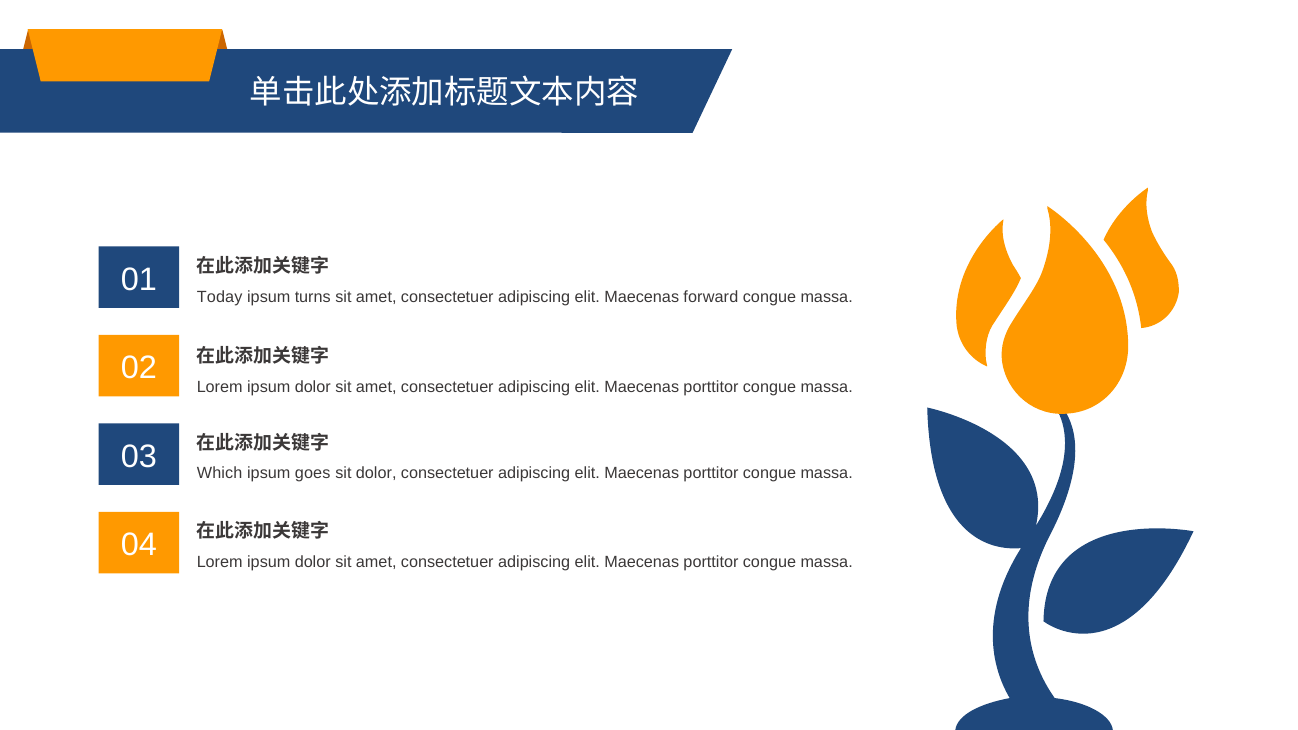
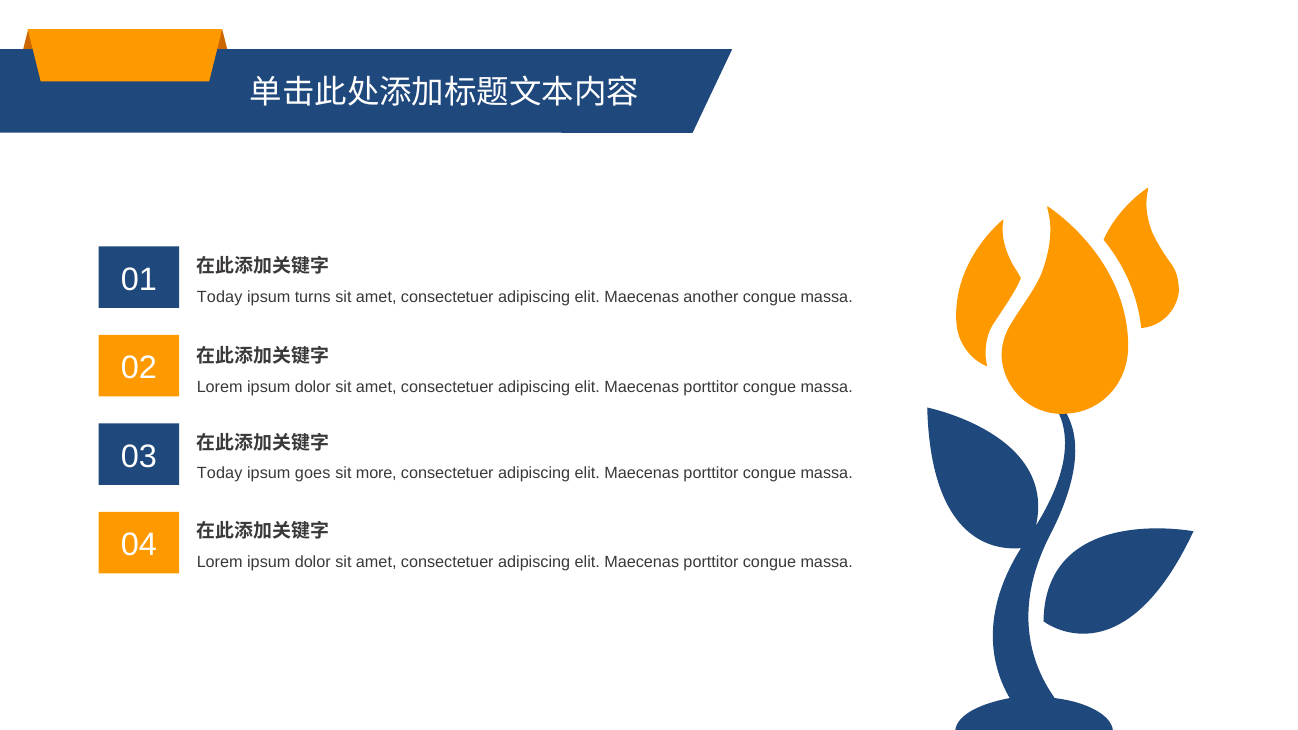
forward: forward -> another (711, 297)
Which: Which -> Today (220, 474)
sit dolor: dolor -> more (376, 474)
